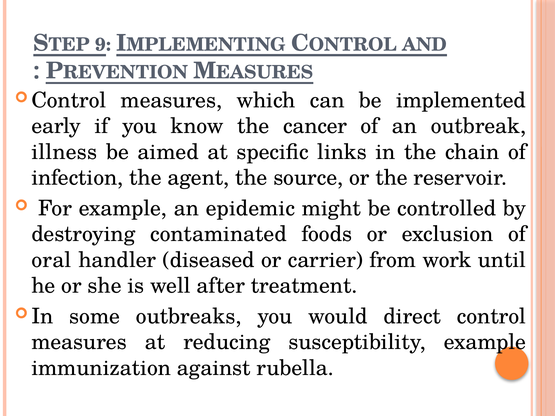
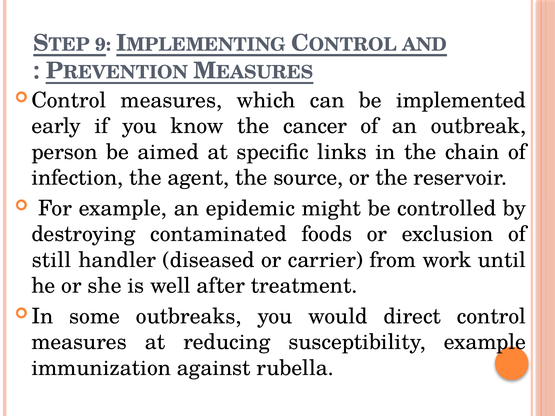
illness: illness -> person (64, 152)
oral: oral -> still (52, 260)
